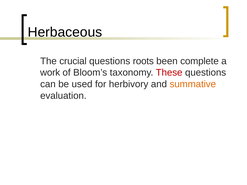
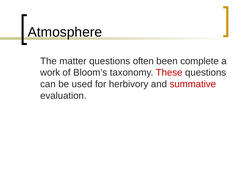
Herbaceous: Herbaceous -> Atmosphere (65, 32)
crucial: crucial -> matter (73, 61)
roots: roots -> often (143, 61)
summative colour: orange -> red (193, 84)
